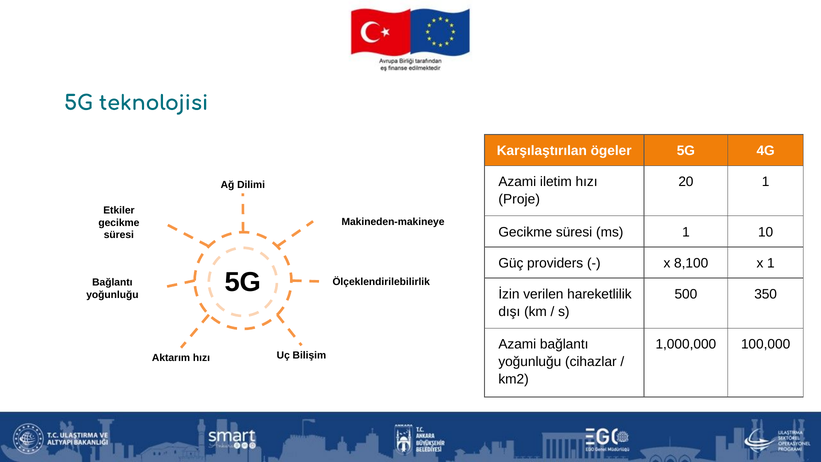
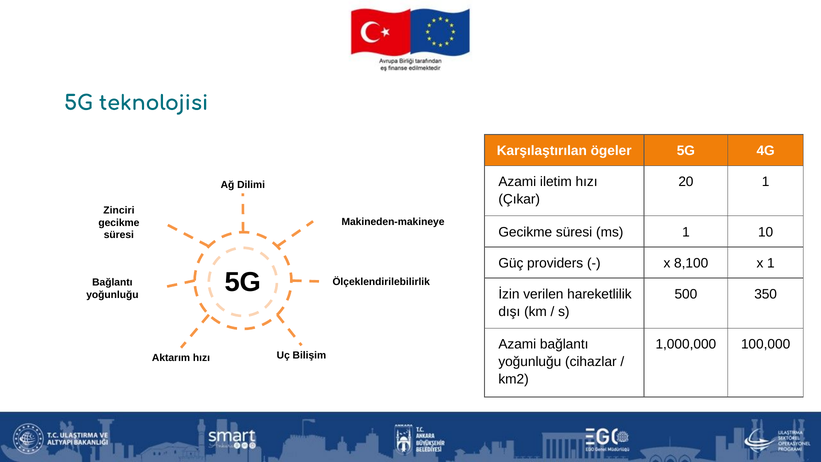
Proje: Proje -> Çıkar (519, 199)
Etkiler: Etkiler -> Zinciri (119, 210)
